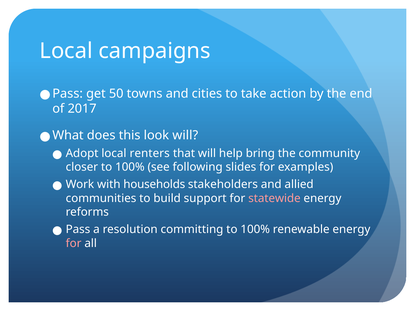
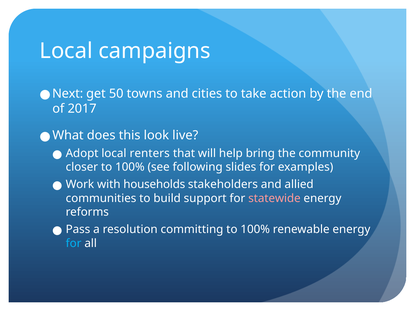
Pass: Pass -> Next (68, 94)
look will: will -> live (185, 136)
for colour: pink -> light blue (74, 243)
